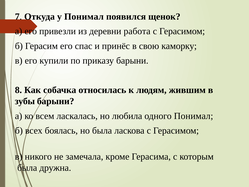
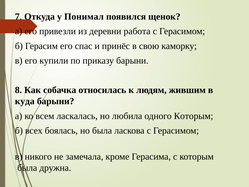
зубы: зубы -> куда (25, 101)
одного Понимал: Понимал -> Которым (194, 116)
